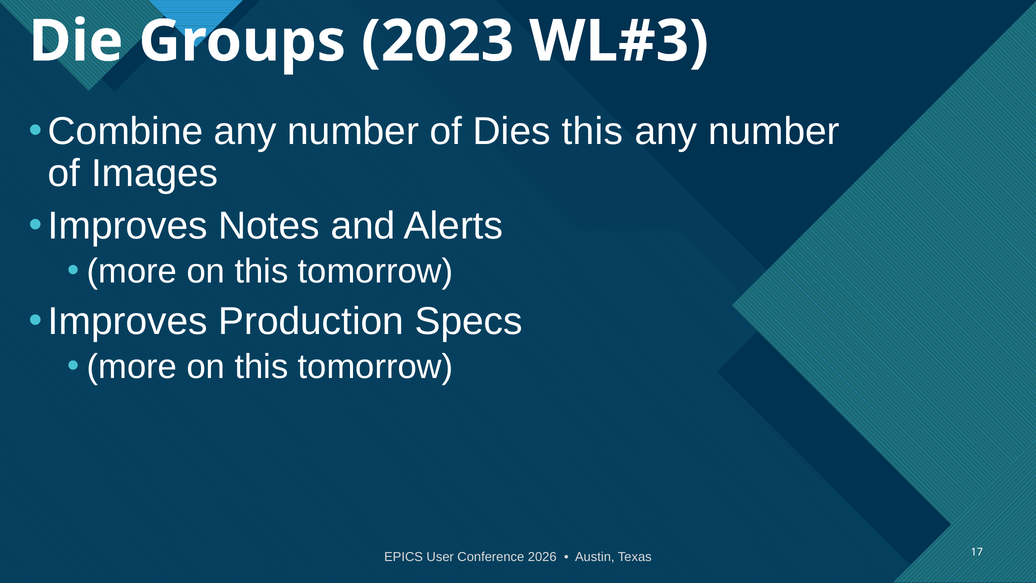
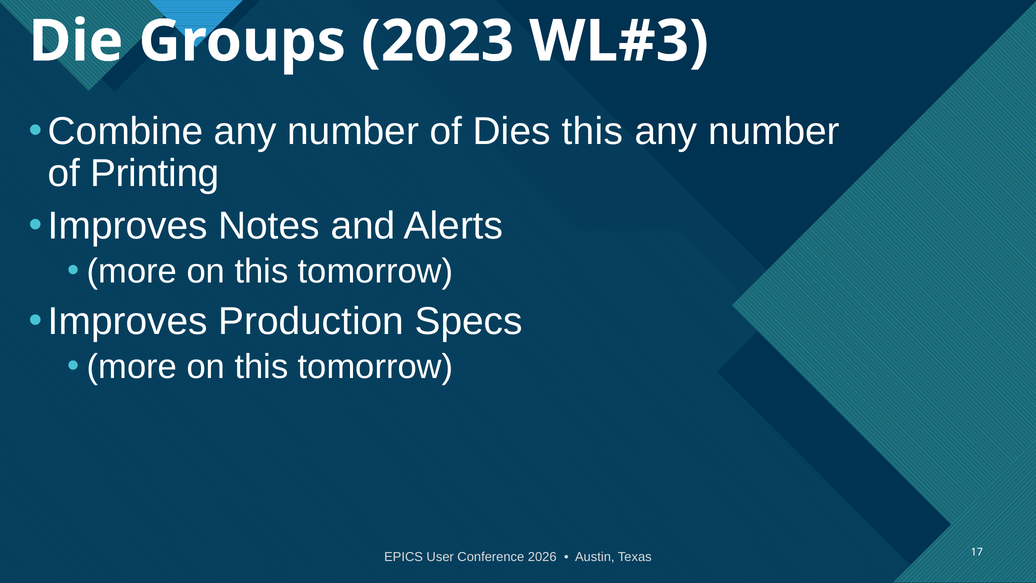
Images: Images -> Printing (155, 173)
